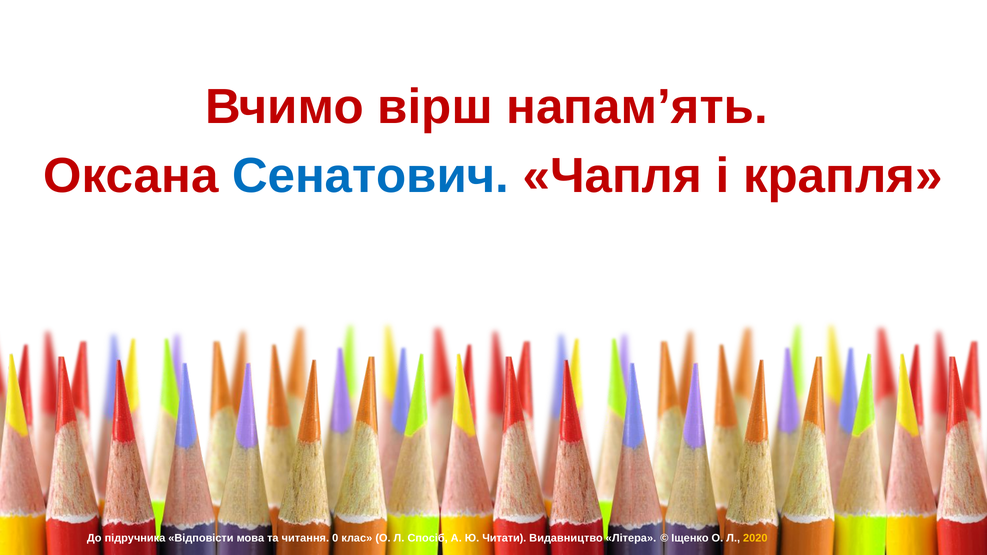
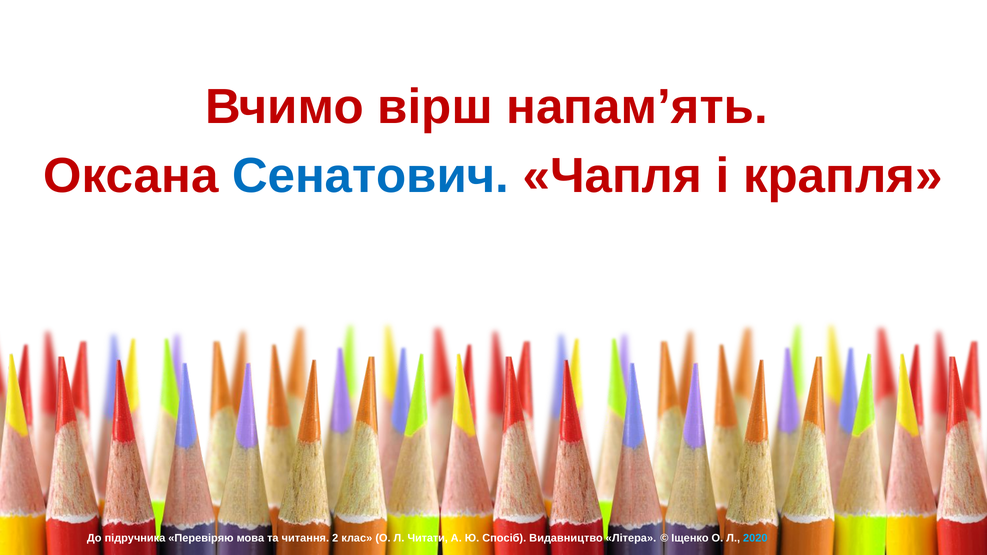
Відповісти: Відповісти -> Перевіряю (201, 538)
0: 0 -> 2 (335, 538)
Спосіб: Спосіб -> Читати (428, 538)
Читати: Читати -> Спосіб (504, 538)
2020 colour: yellow -> light blue (755, 538)
